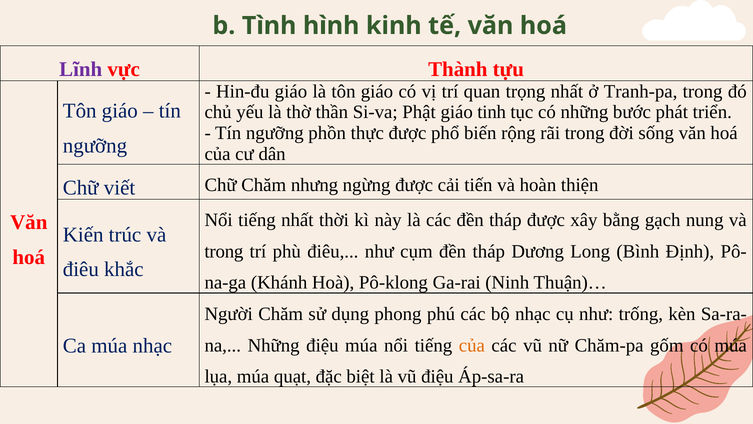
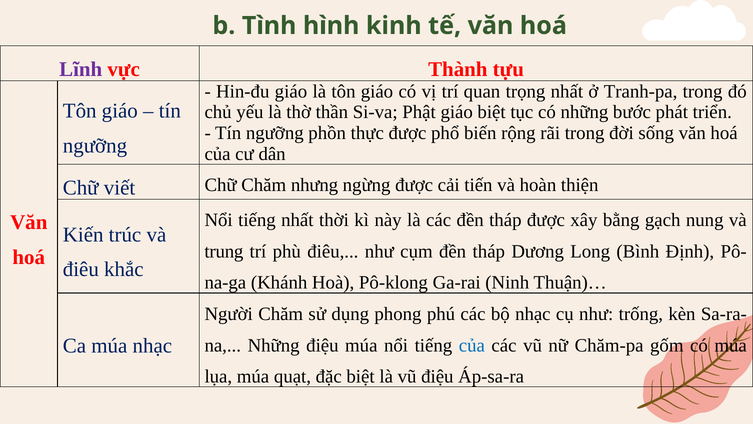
giáo tinh: tinh -> biệt (492, 112)
trong: trong -> trung (224, 251)
của colour: orange -> blue (472, 345)
